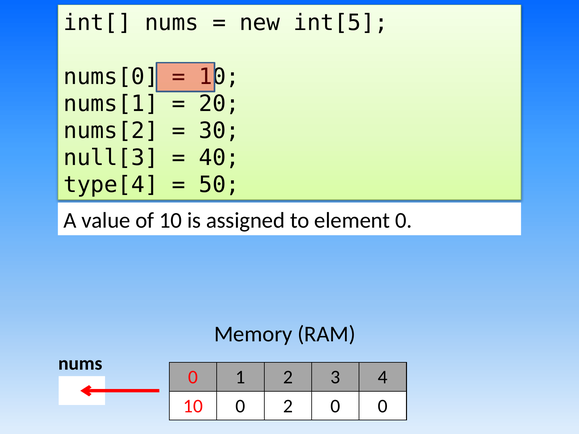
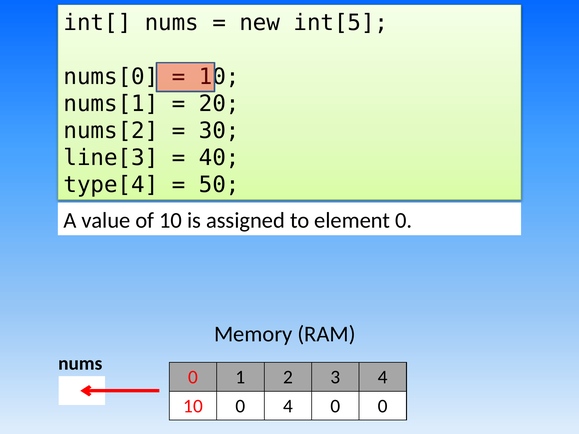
null[3: null[3 -> line[3 (111, 158)
0 2: 2 -> 4 (288, 406)
